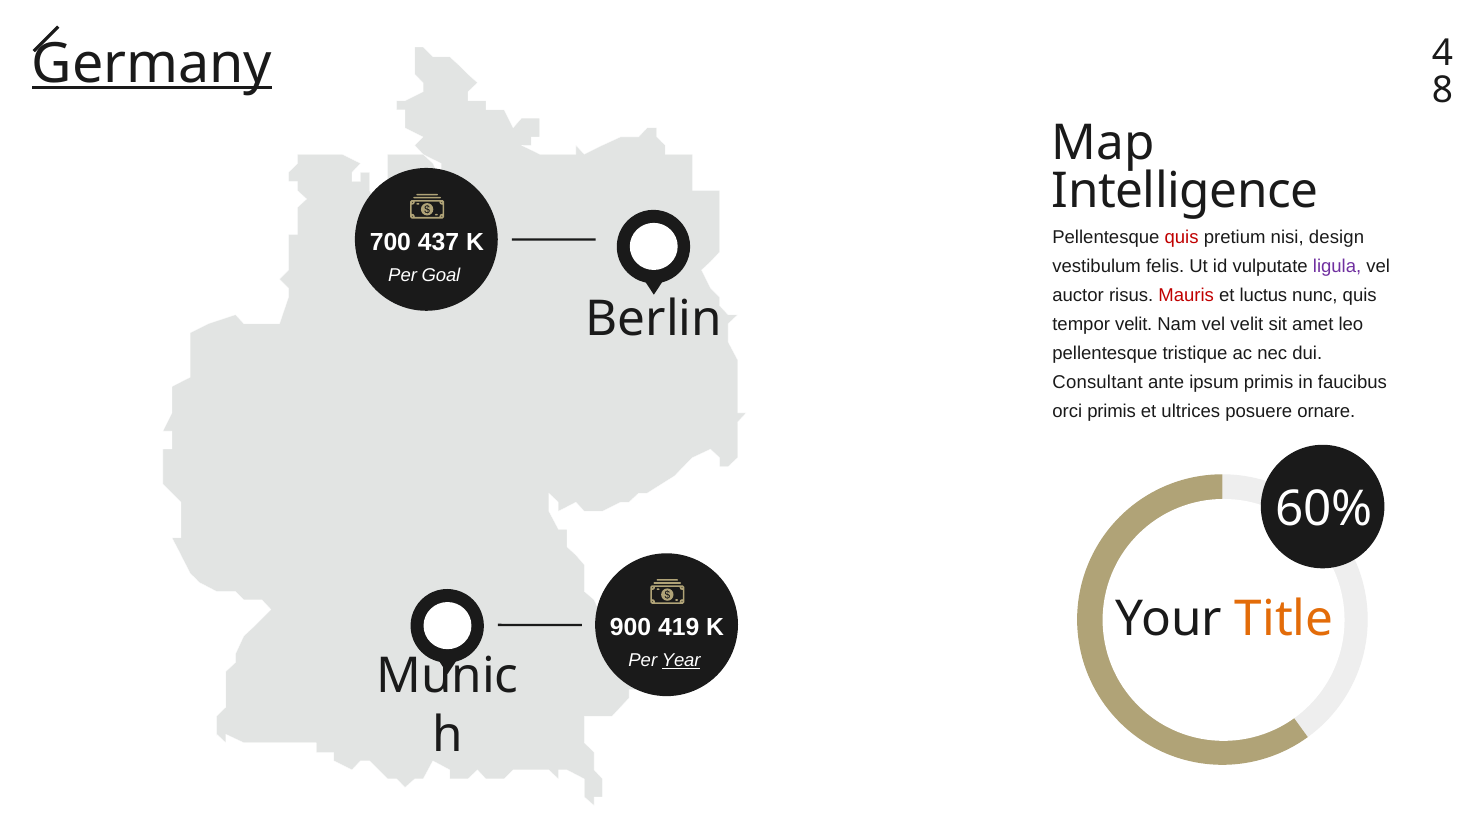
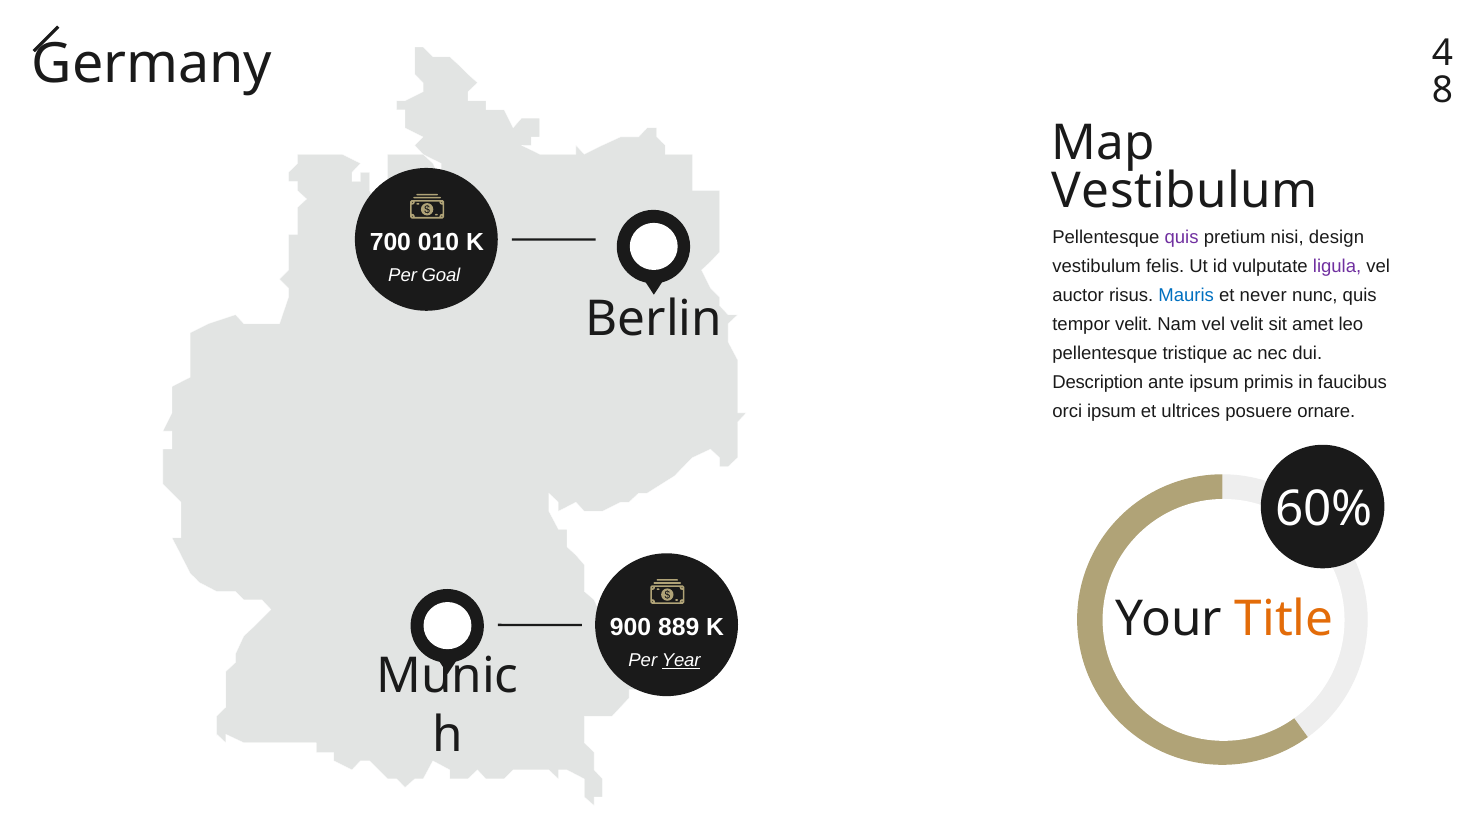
Germany underline: present -> none (152, 64)
Intelligence: Intelligence -> Vestibulum (1185, 191)
quis colour: red -> purple (1182, 238)
437: 437 -> 010 (438, 242)
Mauris colour: red -> blue (1186, 295)
luctus: luctus -> never (1263, 295)
Consultant: Consultant -> Description (1098, 382)
orci primis: primis -> ipsum (1112, 411)
419: 419 -> 889 (679, 628)
